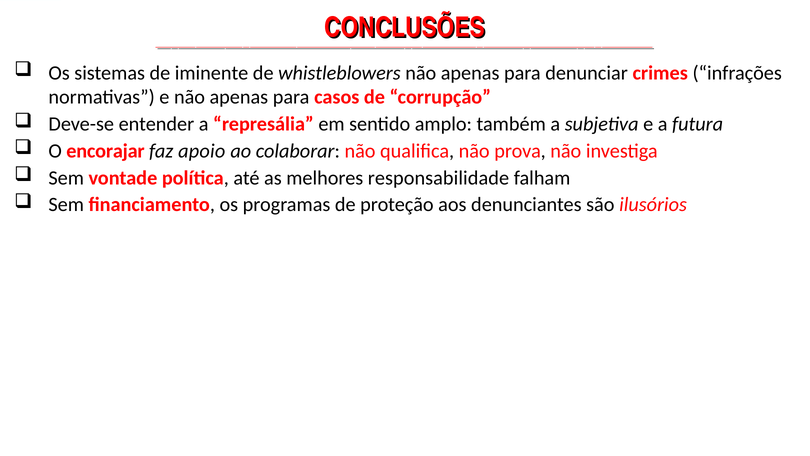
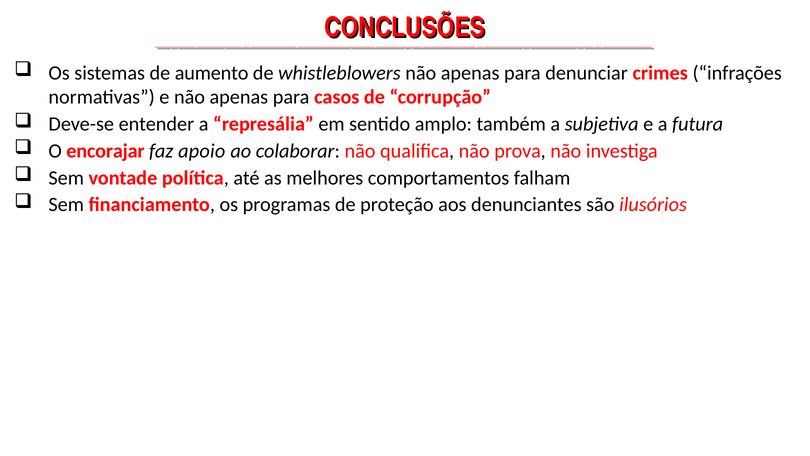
iminente: iminente -> aumento (212, 73)
responsabilidade: responsabilidade -> comportamentos (439, 178)
